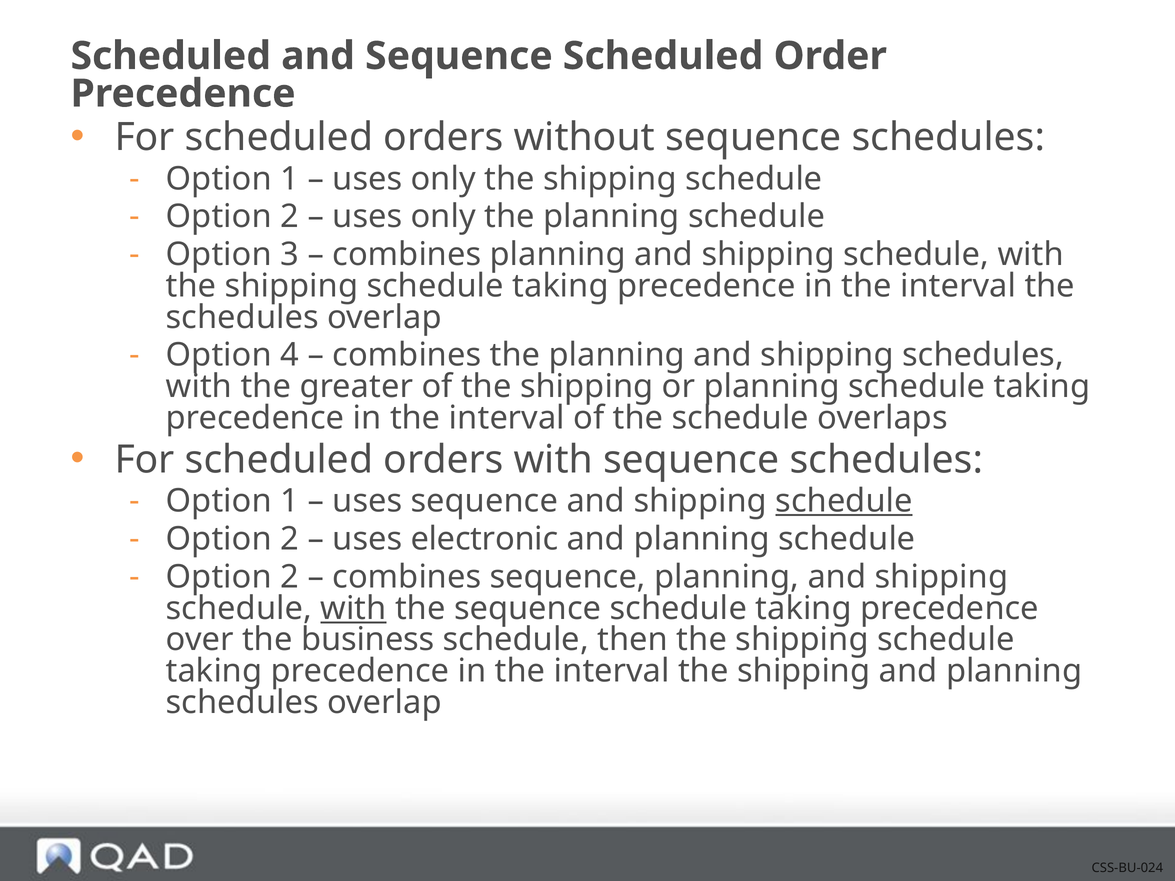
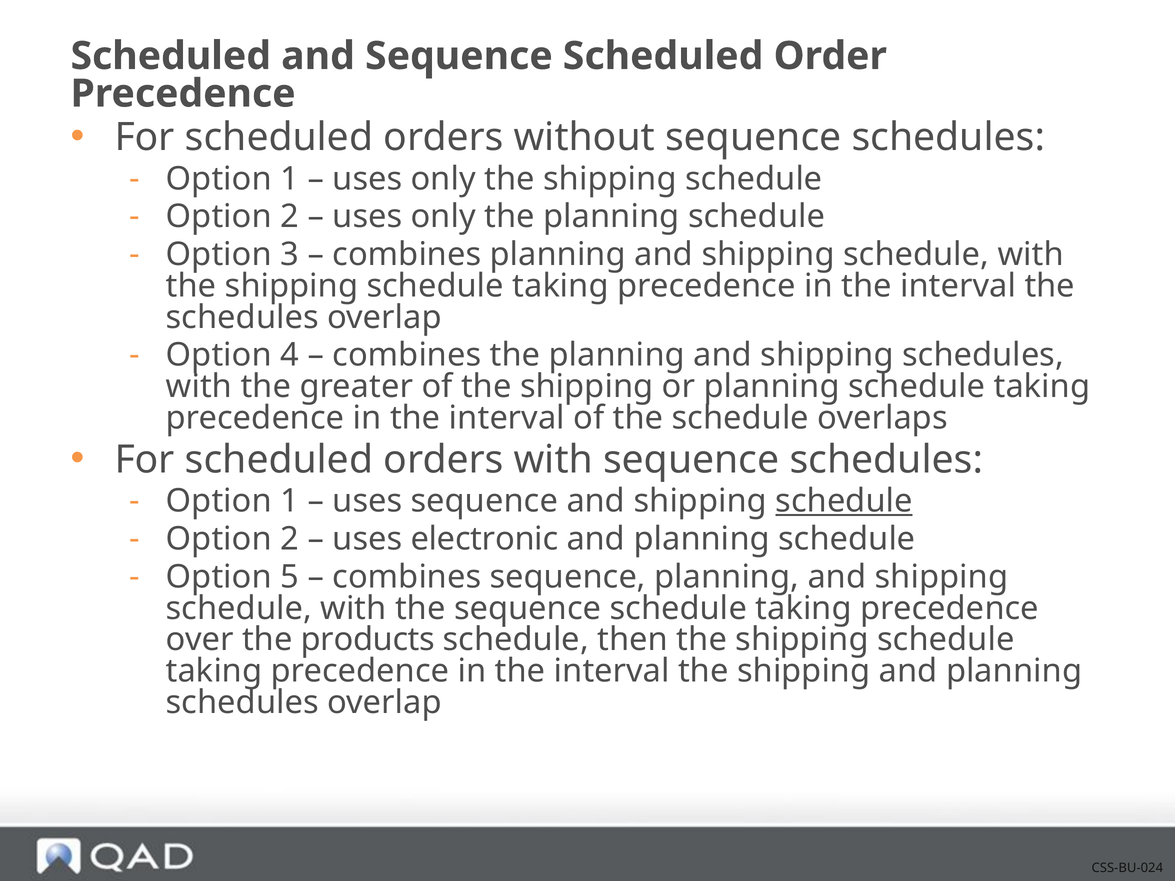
2: 2 -> 5 (290, 577)
with underline: present -> none (353, 608)
business: business -> products (368, 640)
